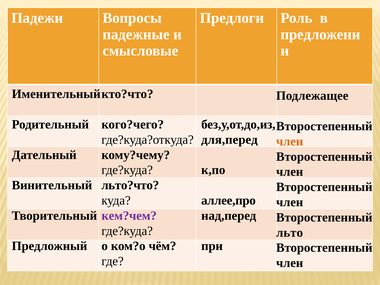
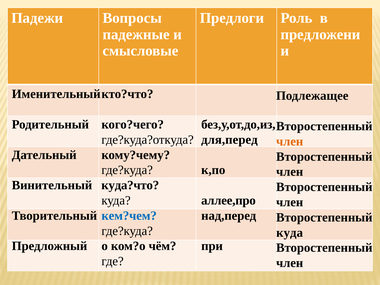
льто?что: льто?что -> куда?что (130, 185)
кем?чем colour: purple -> blue (129, 216)
льто: льто -> куда (290, 233)
